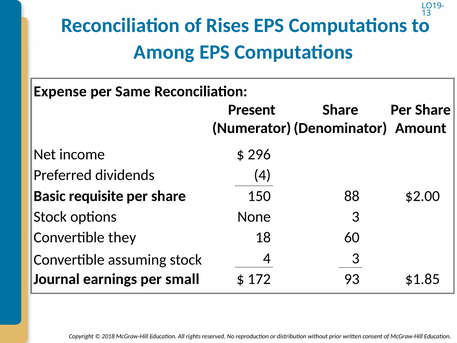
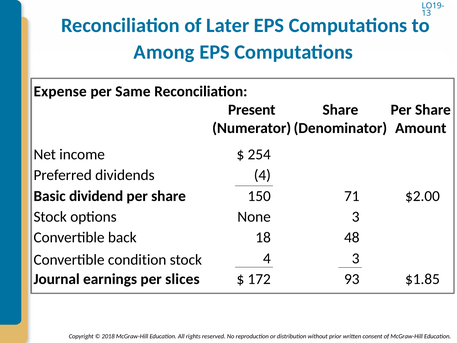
Rises: Rises -> Later (228, 25)
296: 296 -> 254 (259, 154)
requisite: requisite -> dividend (96, 196)
88: 88 -> 71 (352, 196)
they: they -> back (122, 237)
60: 60 -> 48 (352, 237)
assuming: assuming -> condition (137, 259)
small: small -> slices (182, 279)
